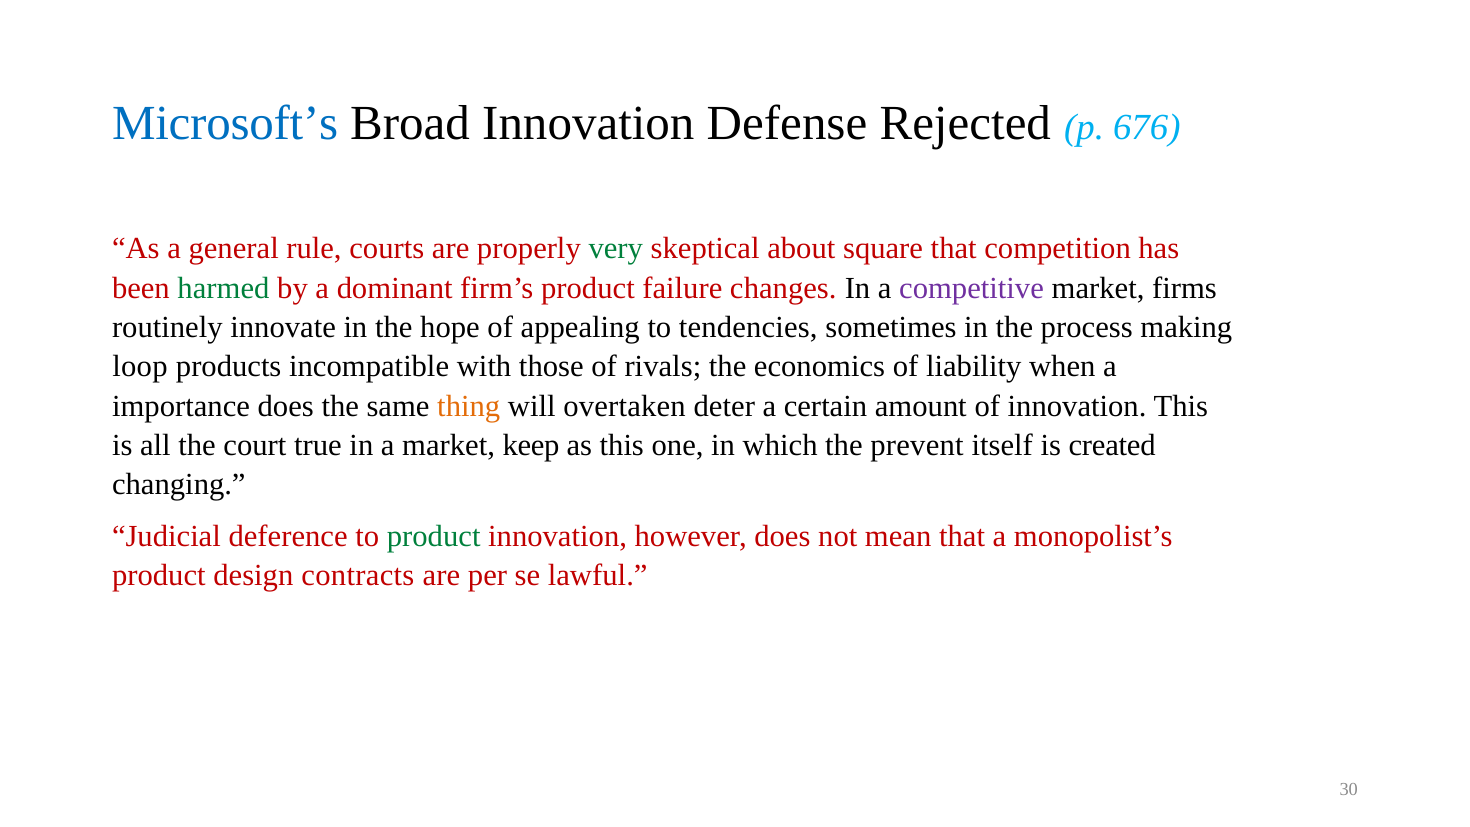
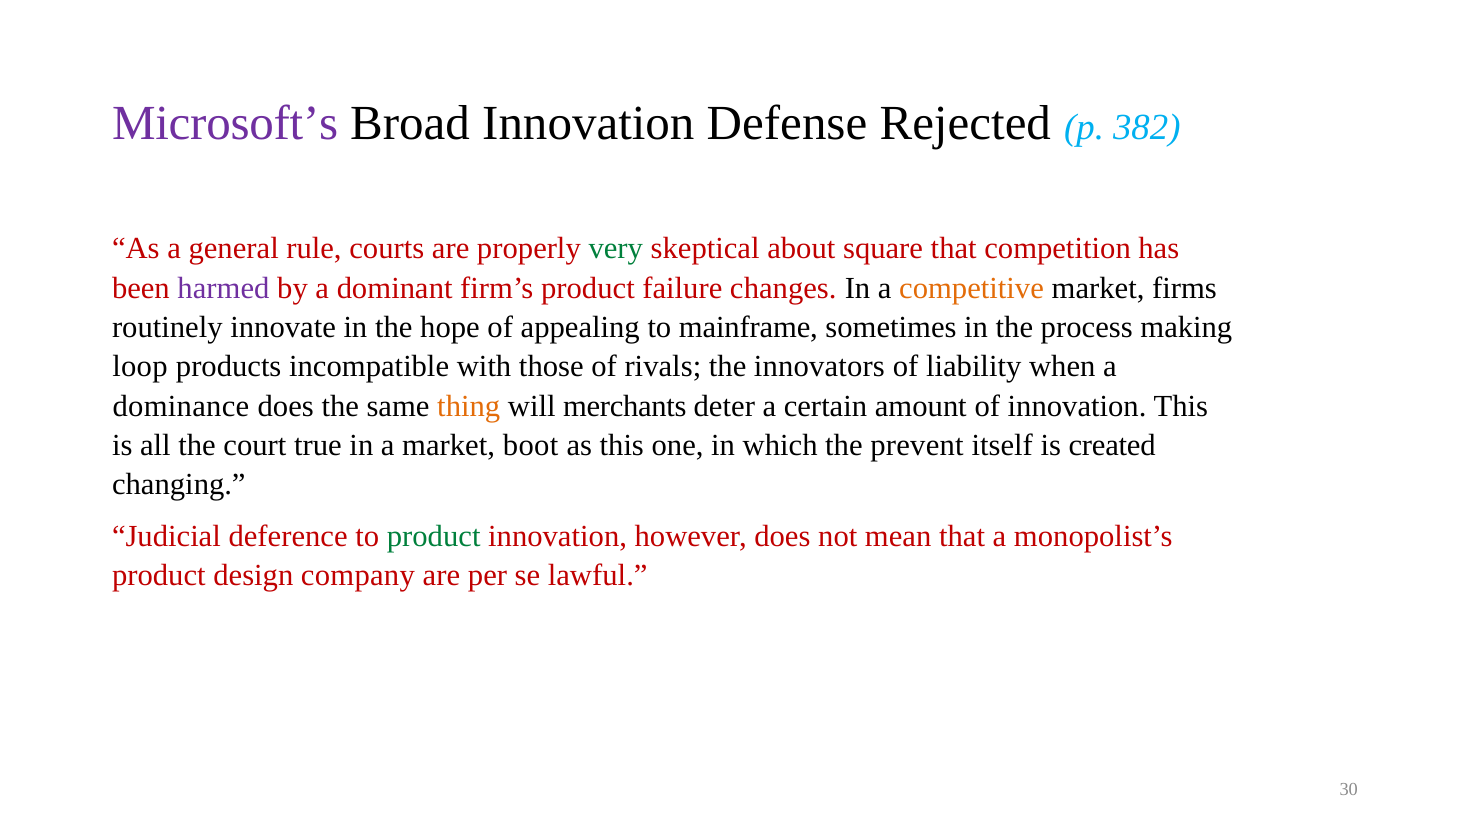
Microsoft’s colour: blue -> purple (225, 124)
676: 676 -> 382 (1147, 128)
harmed colour: green -> purple (223, 288)
competitive colour: purple -> orange (972, 288)
tendencies: tendencies -> mainframe (748, 327)
economics: economics -> innovators (819, 367)
importance: importance -> dominance (181, 406)
overtaken: overtaken -> merchants (625, 406)
keep: keep -> boot (531, 445)
contracts: contracts -> company (358, 576)
